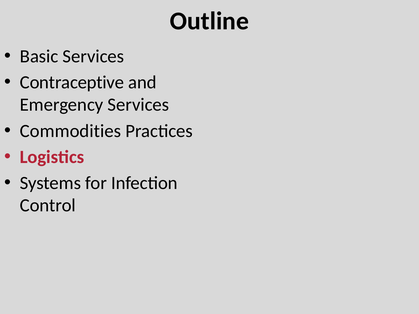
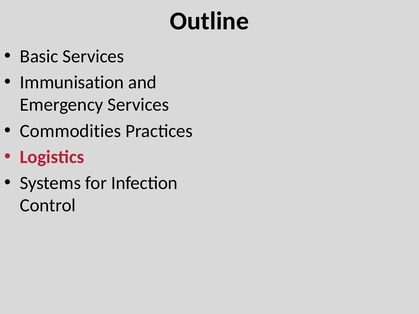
Contraceptive: Contraceptive -> Immunisation (72, 83)
